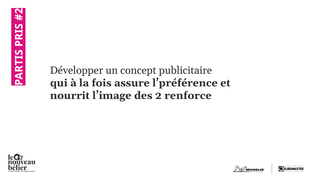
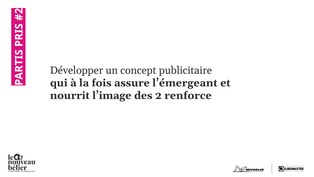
l’préférence: l’préférence -> l’émergeant (185, 83)
